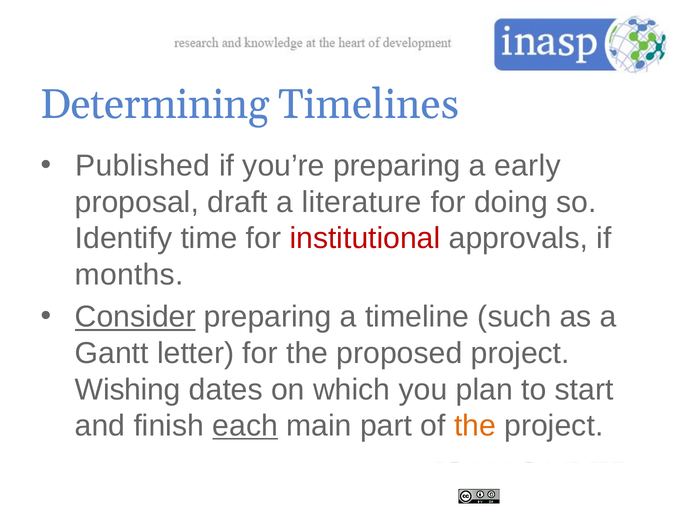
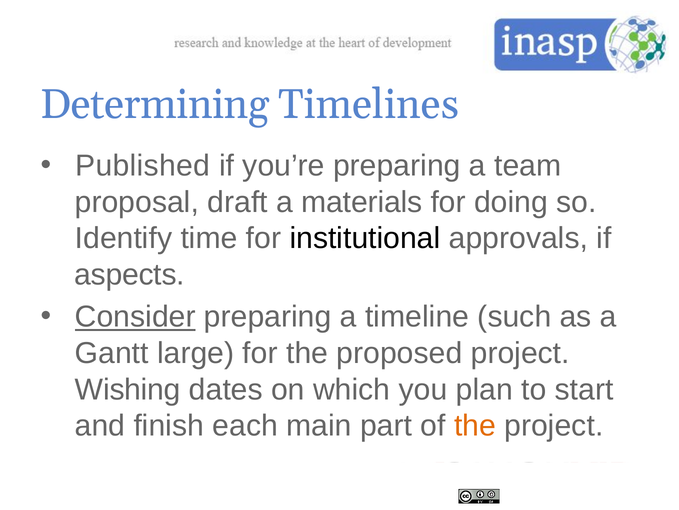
early: early -> team (528, 166)
literature: literature -> materials (362, 202)
institutional colour: red -> black (365, 238)
months: months -> aspects (130, 274)
letter: letter -> large (196, 353)
each underline: present -> none (245, 425)
